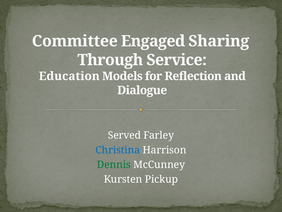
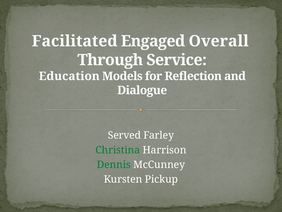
Committee: Committee -> Facilitated (75, 41)
Sharing: Sharing -> Overall (219, 41)
Christina colour: blue -> green (118, 150)
